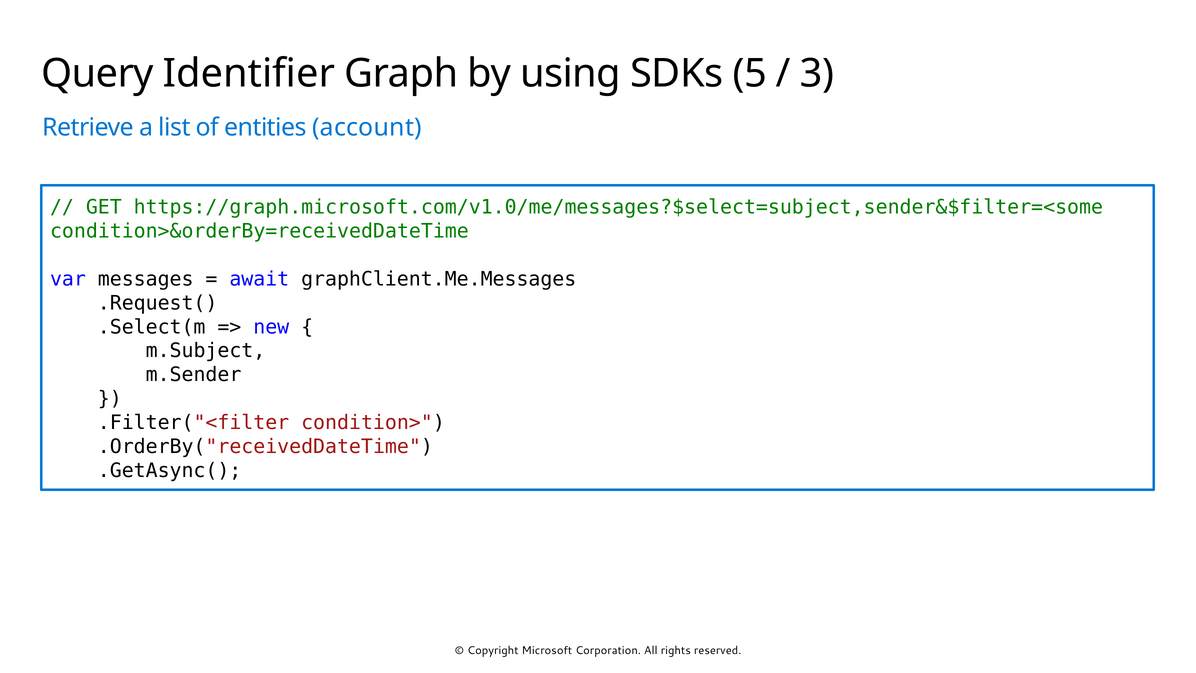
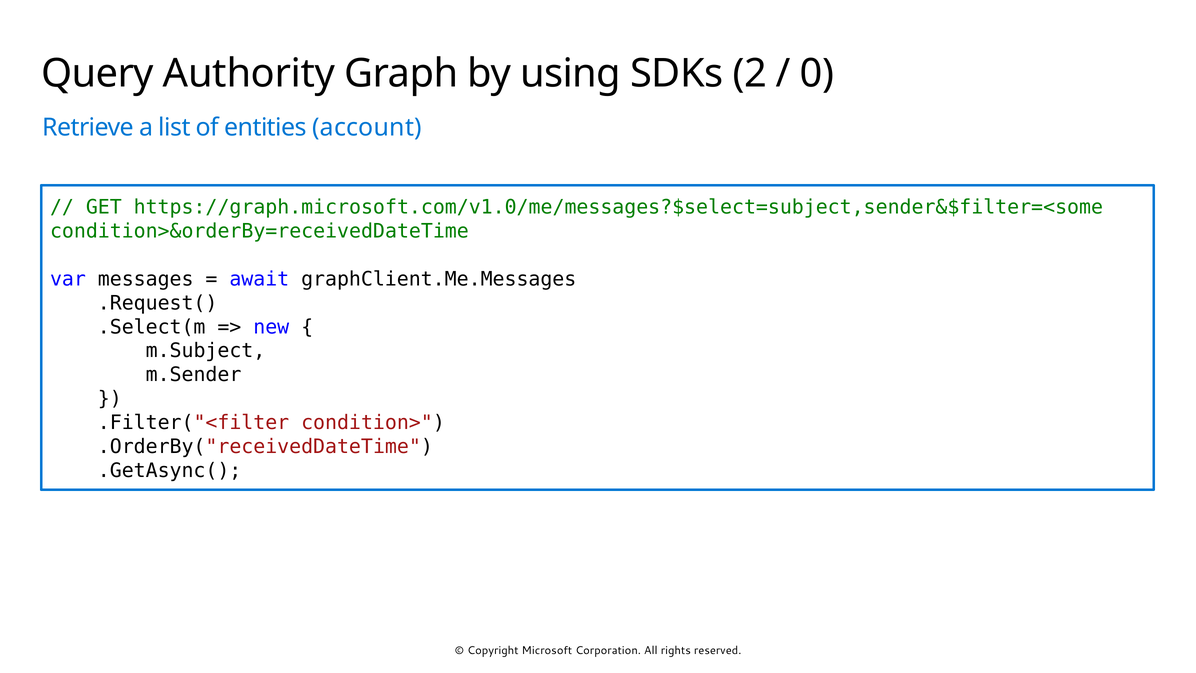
Identifier: Identifier -> Authority (249, 74)
5: 5 -> 2 (750, 74)
3: 3 -> 0 (817, 74)
